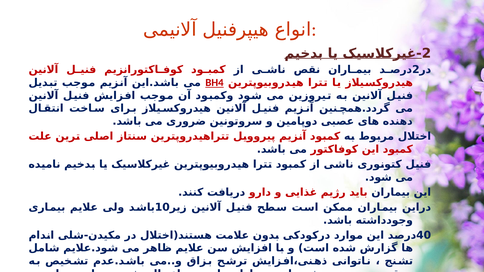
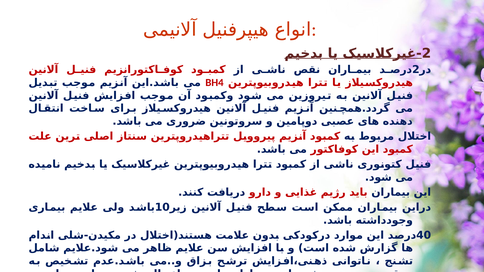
BH4 underline: present -> none (214, 83)
